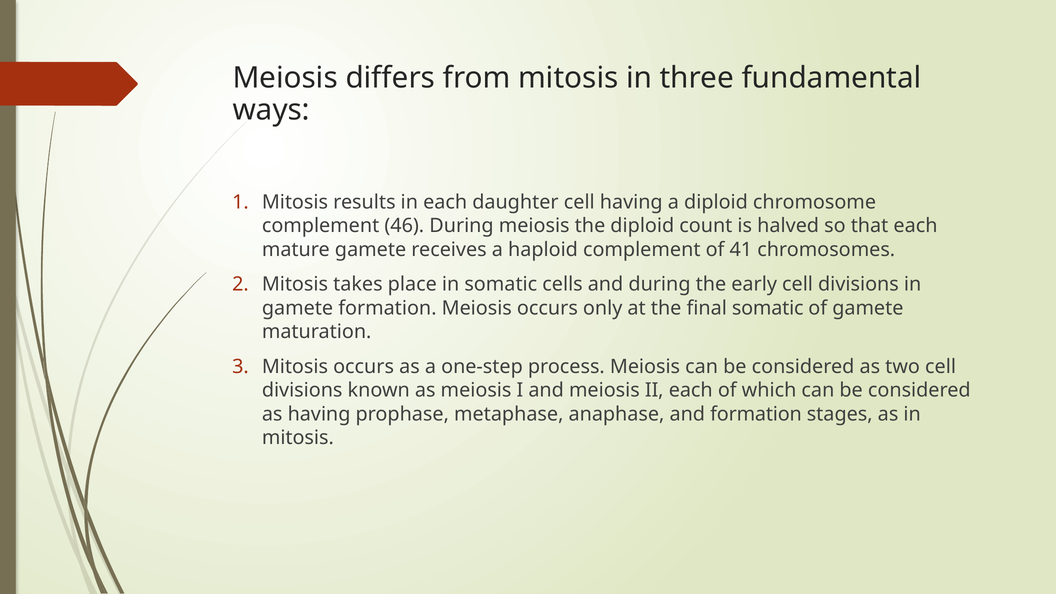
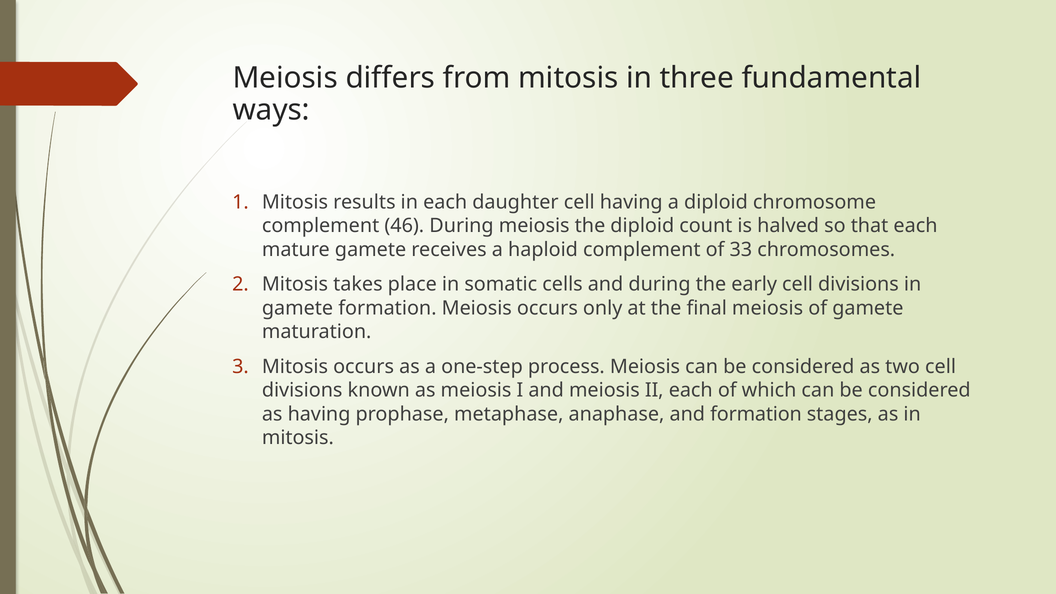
41: 41 -> 33 (741, 250)
final somatic: somatic -> meiosis (768, 308)
